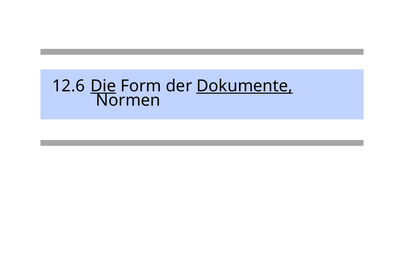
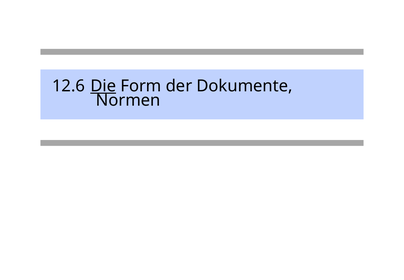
Dokumente underline: present -> none (245, 86)
